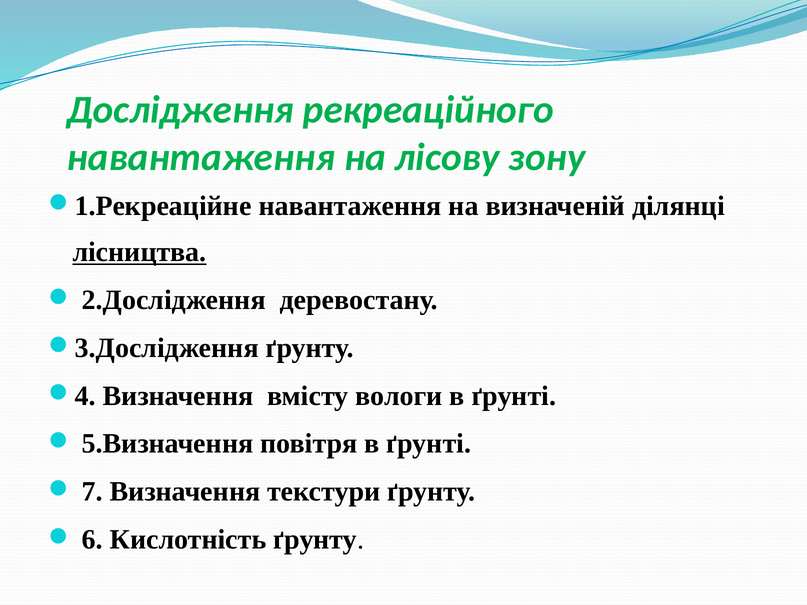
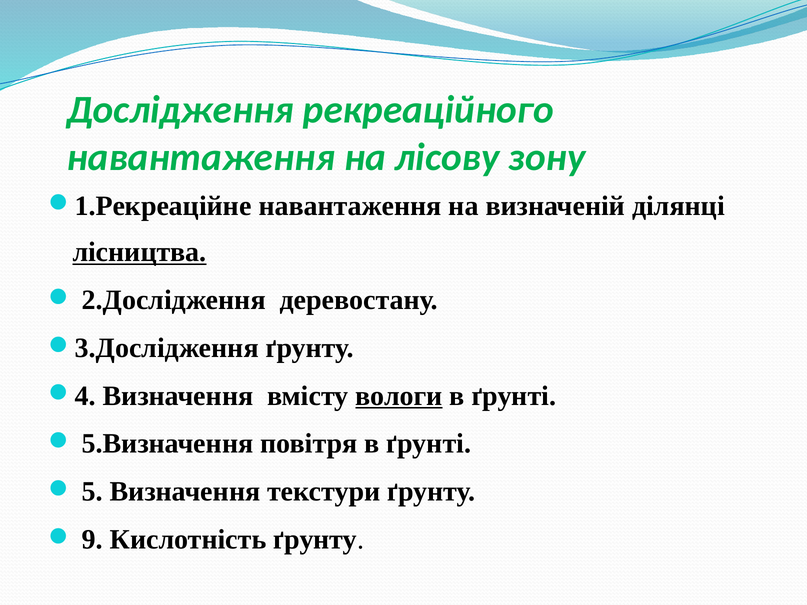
вологи underline: none -> present (399, 396)
7: 7 -> 5 (92, 492)
6: 6 -> 9 (92, 540)
